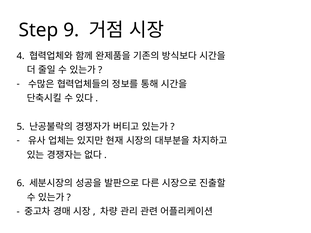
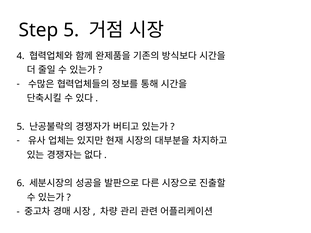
Step 9: 9 -> 5 (71, 30)
